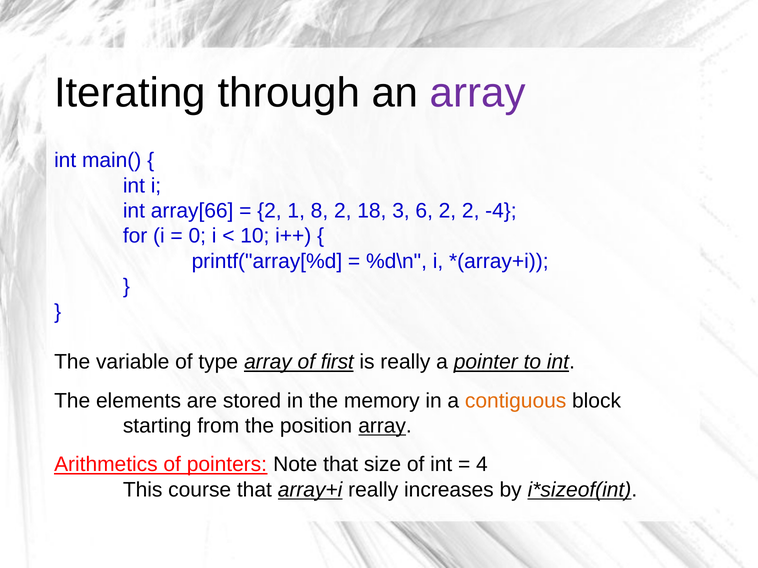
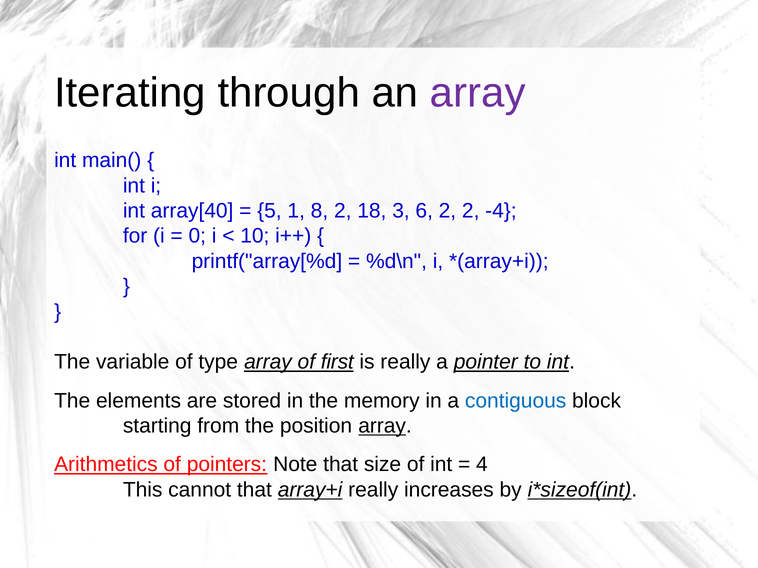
array[66: array[66 -> array[40 (192, 211)
2: 2 -> 5 (269, 211)
contiguous colour: orange -> blue (516, 401)
course: course -> cannot (200, 490)
